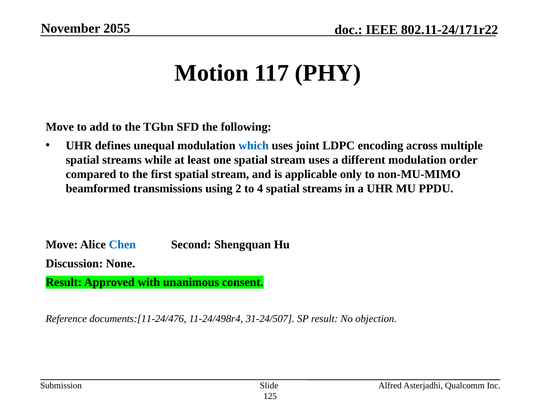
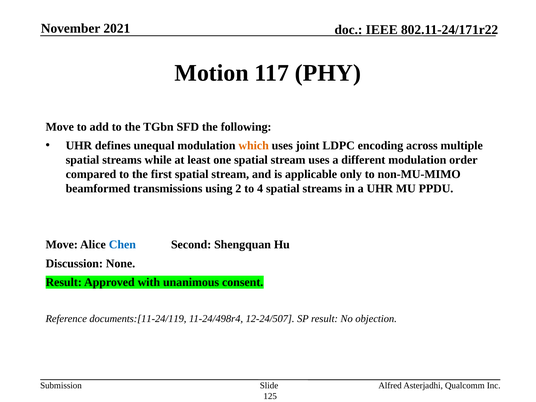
2055: 2055 -> 2021 (117, 28)
which colour: blue -> orange (254, 146)
documents:[11-24/476: documents:[11-24/476 -> documents:[11-24/119 (138, 319)
31-24/507: 31-24/507 -> 12-24/507 (270, 319)
